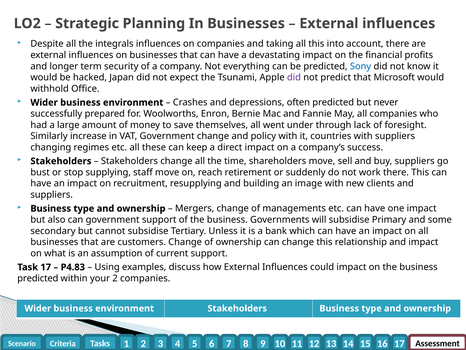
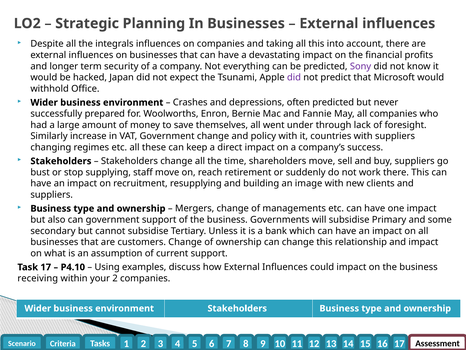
Sony colour: blue -> purple (361, 66)
P4.83: P4.83 -> P4.10 (73, 267)
predicted: predicted -> receiving (38, 278)
